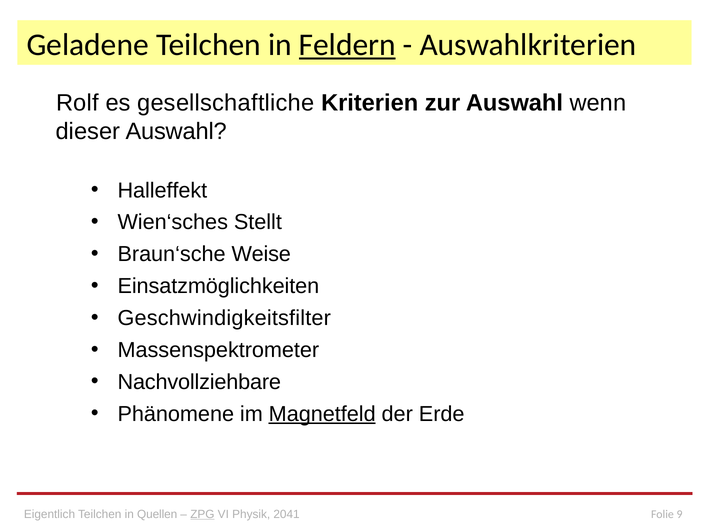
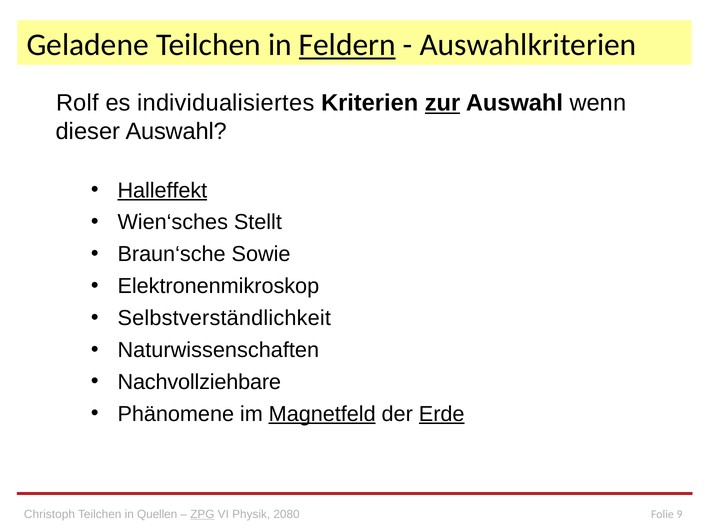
gesellschaftliche: gesellschaftliche -> individualisiertes (226, 103)
zur underline: none -> present (443, 103)
Halleffekt underline: none -> present (162, 190)
Weise: Weise -> Sowie (261, 254)
Einsatzmöglichkeiten: Einsatzmöglichkeiten -> Elektronenmikroskop (218, 286)
Geschwindigkeitsfilter: Geschwindigkeitsfilter -> Selbstverständlichkeit (224, 318)
Massenspektrometer: Massenspektrometer -> Naturwissenschaften (218, 350)
Erde underline: none -> present (442, 414)
Eigentlich: Eigentlich -> Christoph (49, 514)
2041: 2041 -> 2080 (287, 514)
